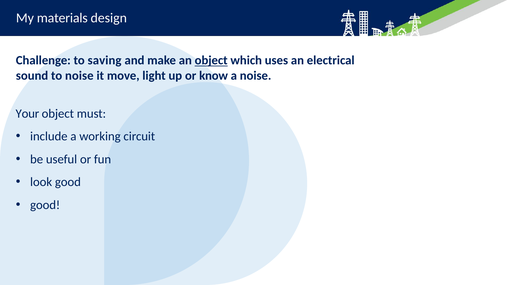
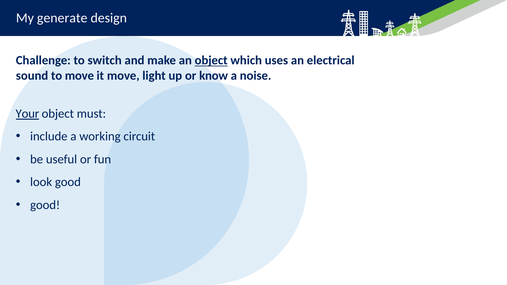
materials: materials -> generate (62, 18)
saving: saving -> switch (105, 61)
to noise: noise -> move (79, 76)
Your underline: none -> present (27, 114)
